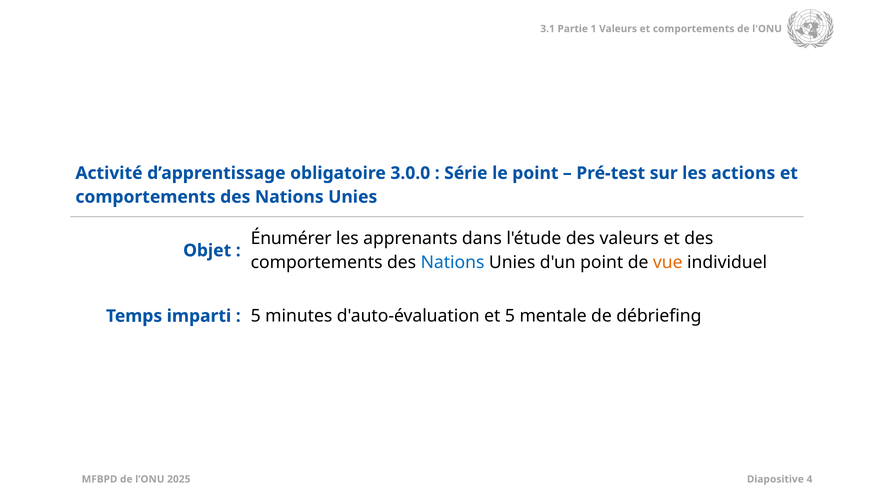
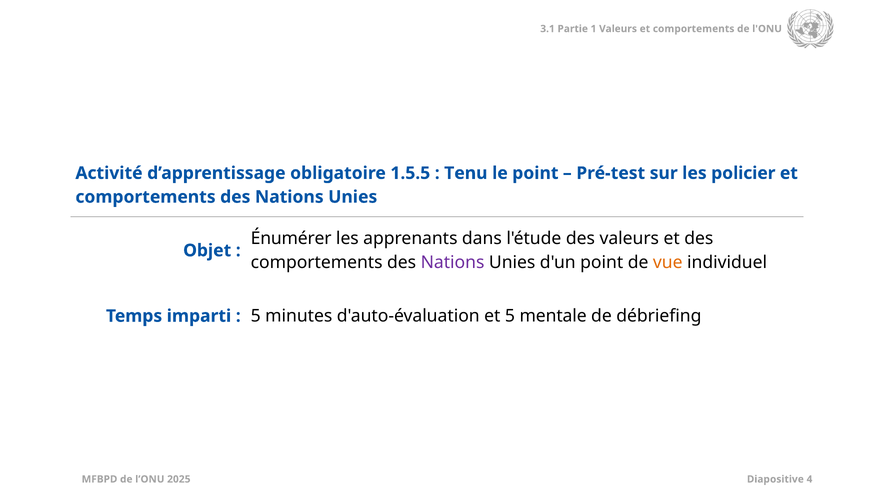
3.0.0: 3.0.0 -> 1.5.5 (410, 173)
Série: Série -> Tenu (466, 173)
actions: actions -> policier (743, 173)
Nations colour: blue -> purple (453, 262)
